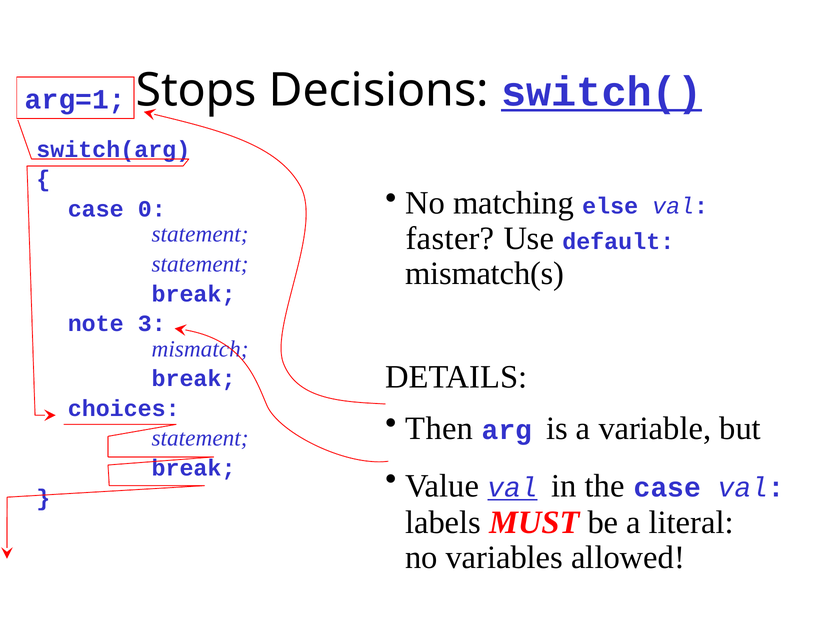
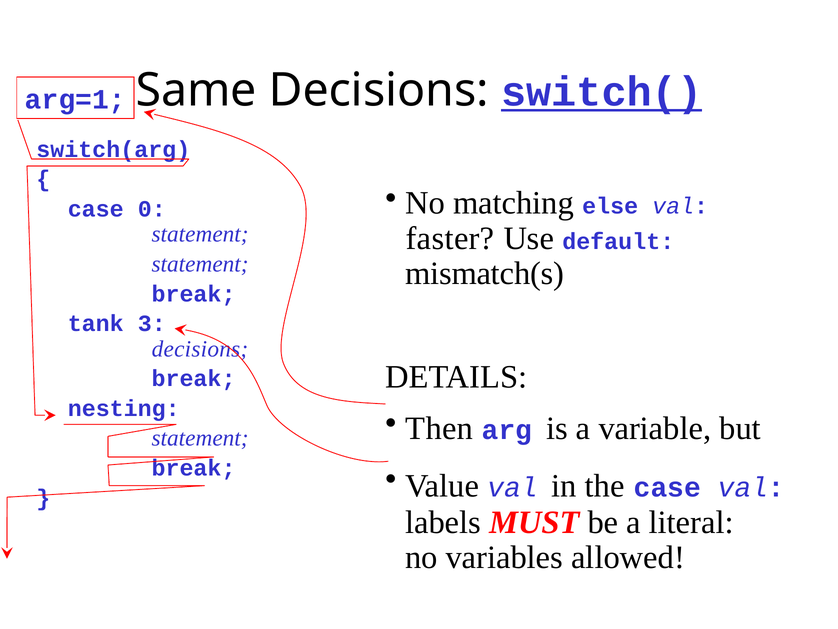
Stops: Stops -> Same (196, 91)
note: note -> tank (96, 323)
mismatch: mismatch -> decisions (200, 349)
choices: choices -> nesting (124, 408)
val underline: present -> none (512, 487)
